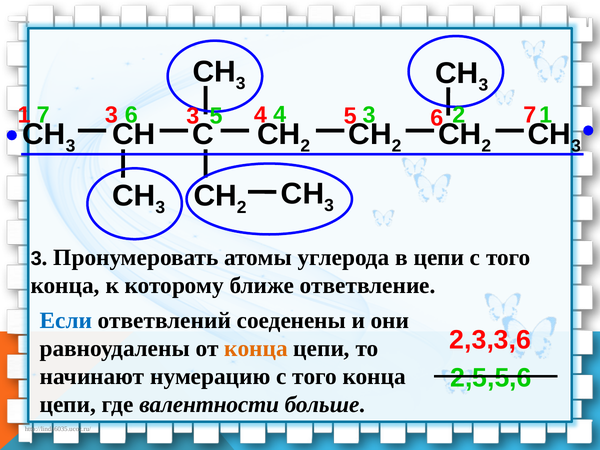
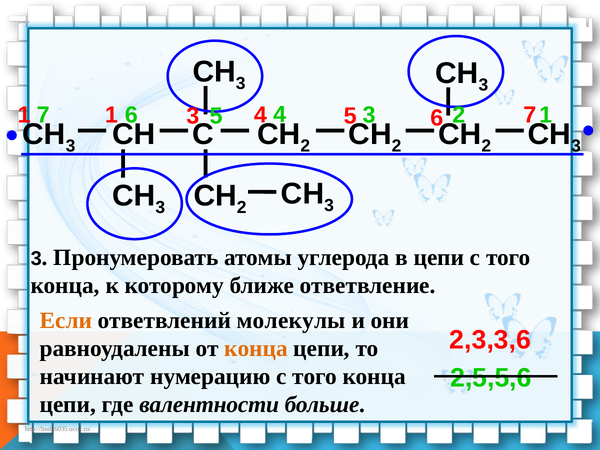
7 3: 3 -> 1 (111, 115)
Если colour: blue -> orange (66, 320)
соеденены: соеденены -> молекулы (291, 320)
